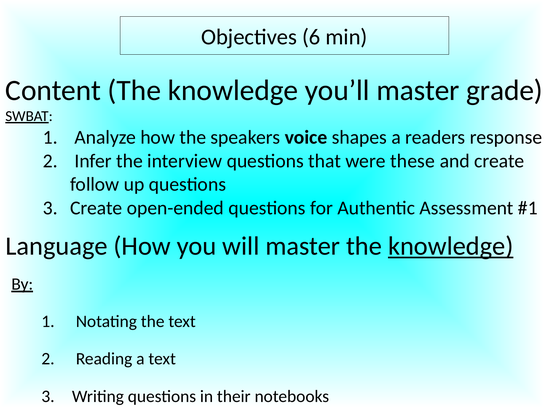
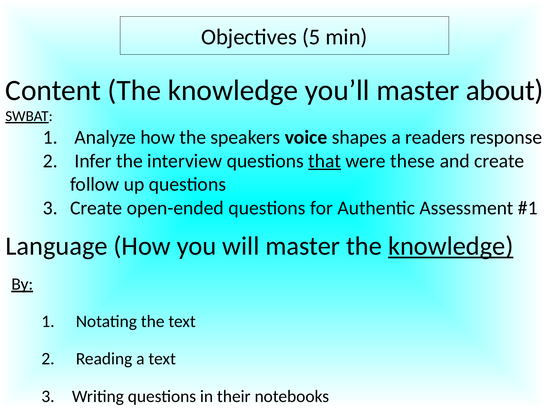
6: 6 -> 5 (311, 37)
grade: grade -> about (505, 90)
that underline: none -> present (325, 161)
